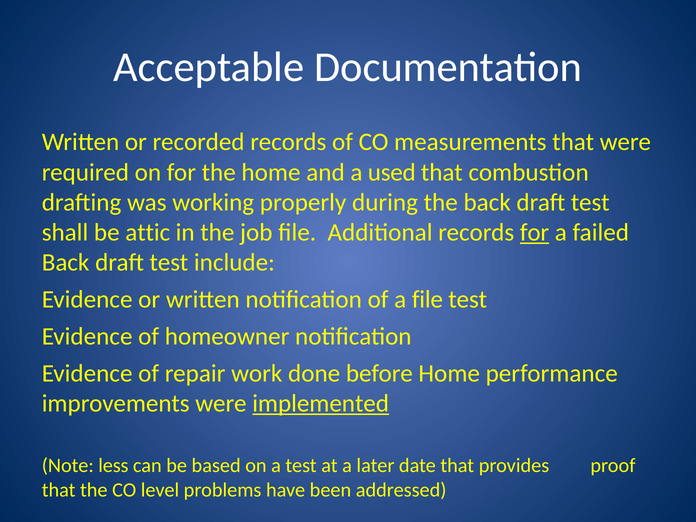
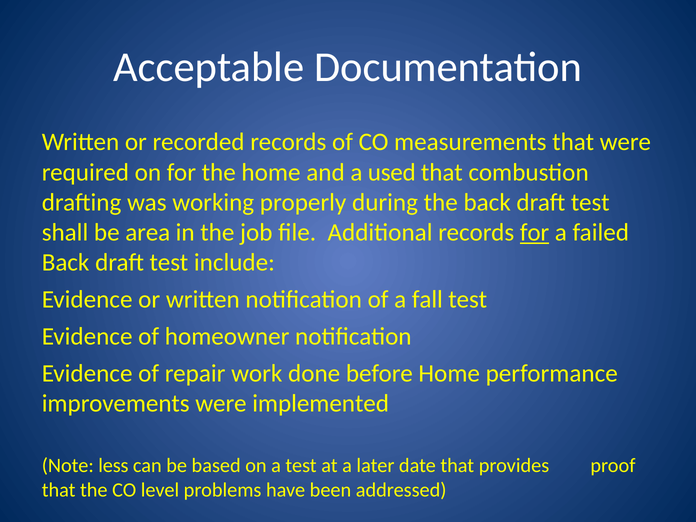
attic: attic -> area (148, 233)
a file: file -> fall (427, 300)
implemented underline: present -> none (321, 404)
